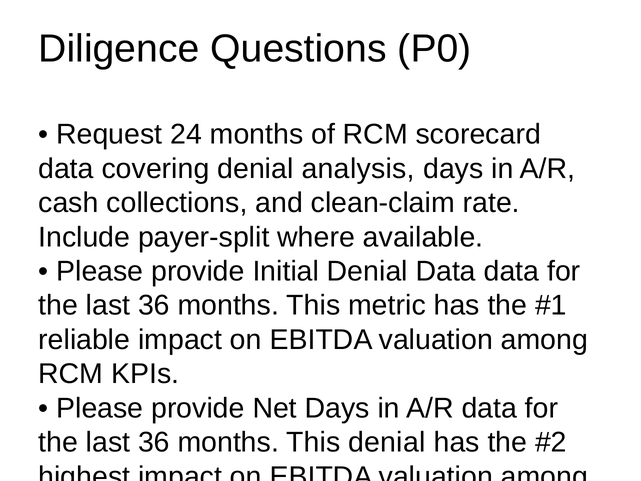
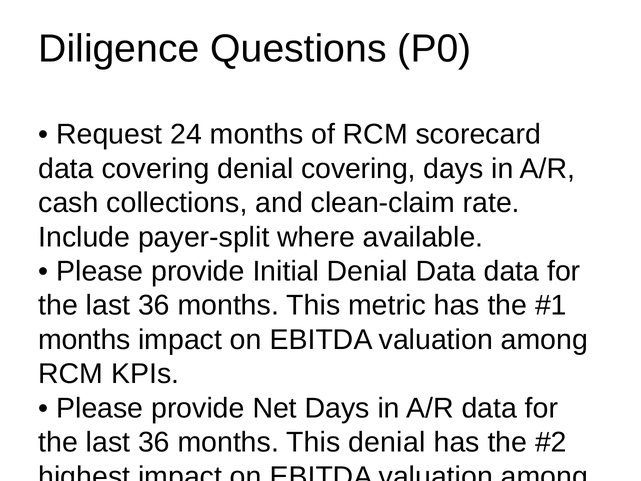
denial analysis: analysis -> covering (358, 169)
reliable: reliable -> months (84, 340)
